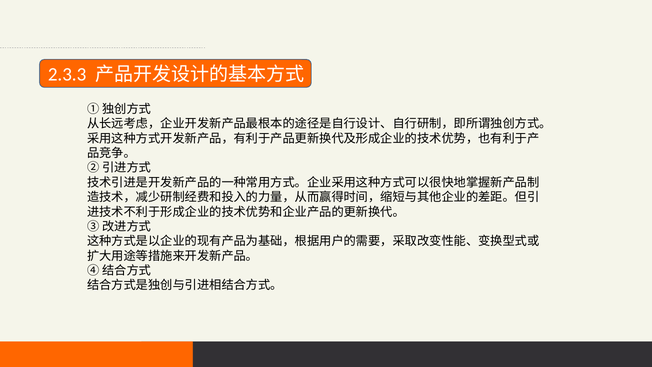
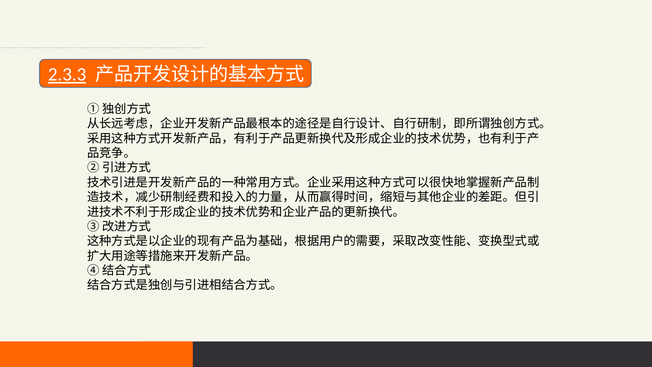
2.3.3 underline: none -> present (67, 75)
